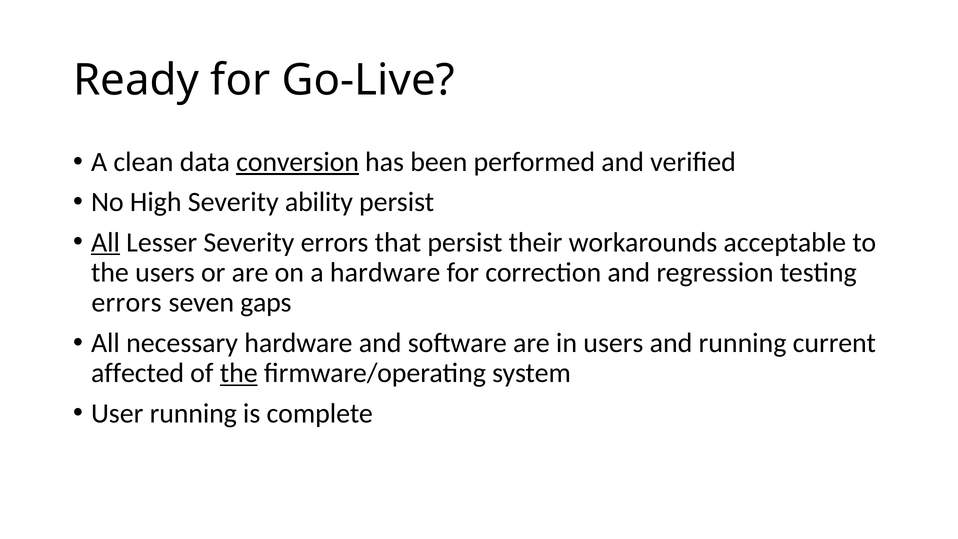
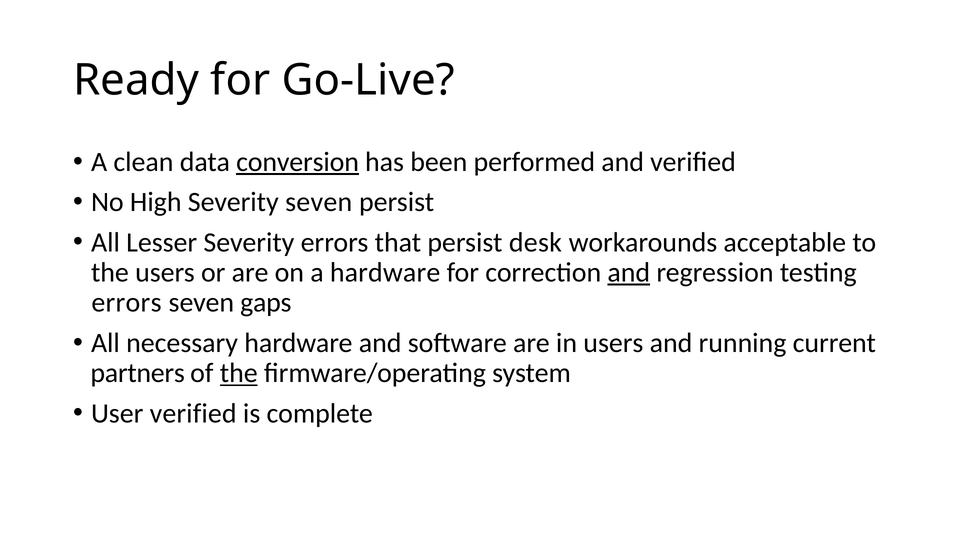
Severity ability: ability -> seven (319, 202)
All underline: present -> none (105, 242)
their: their -> desk (535, 242)
and underline: none -> present (629, 272)
affected: affected -> partners (138, 373)
User running: running -> verified (193, 413)
